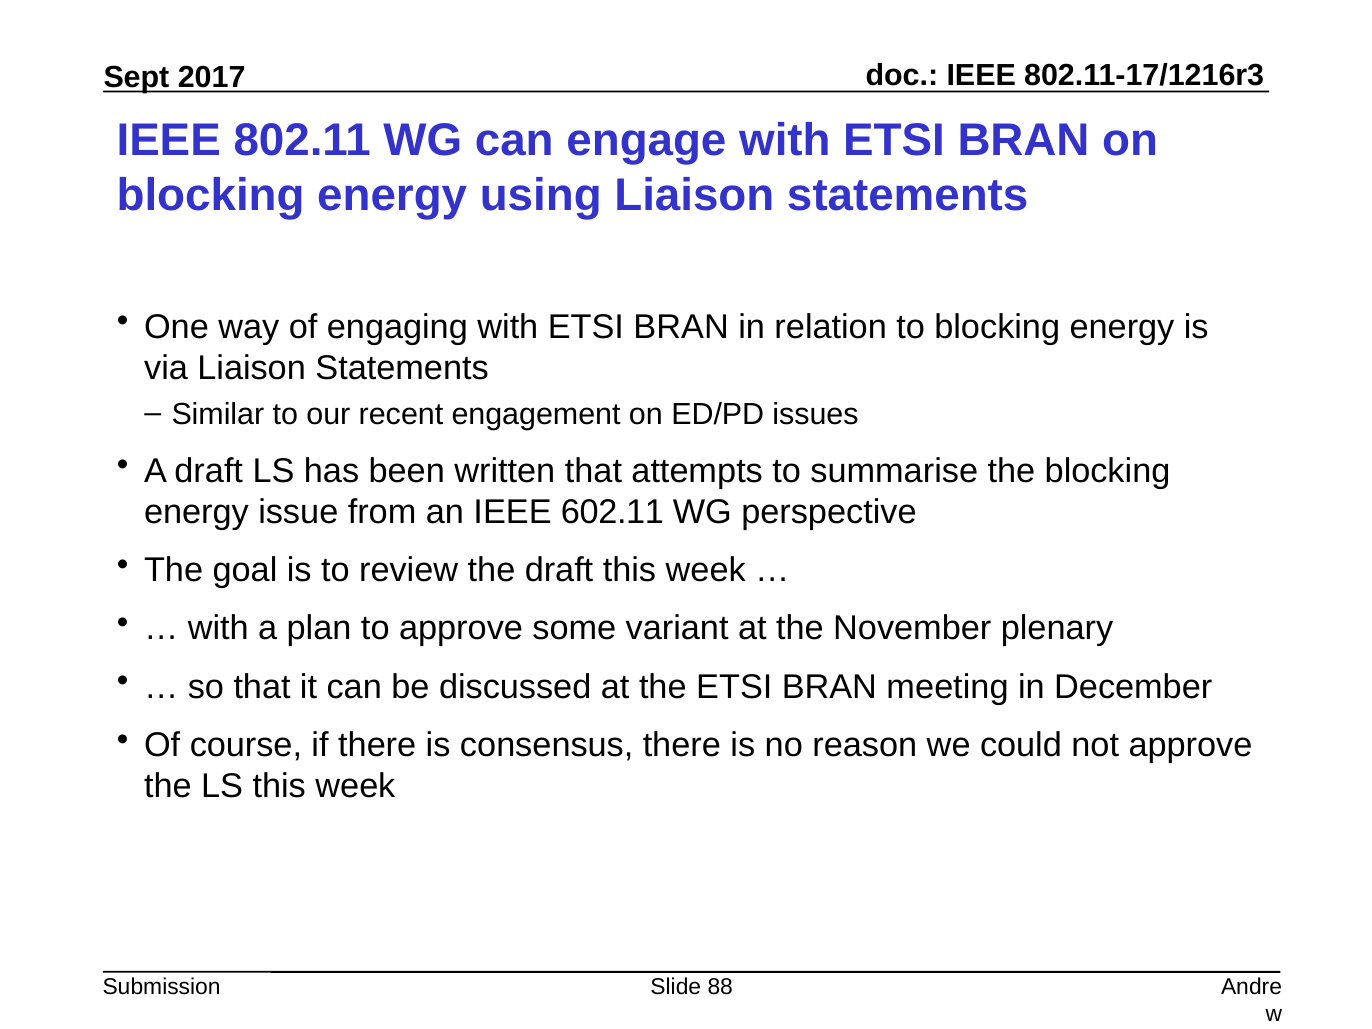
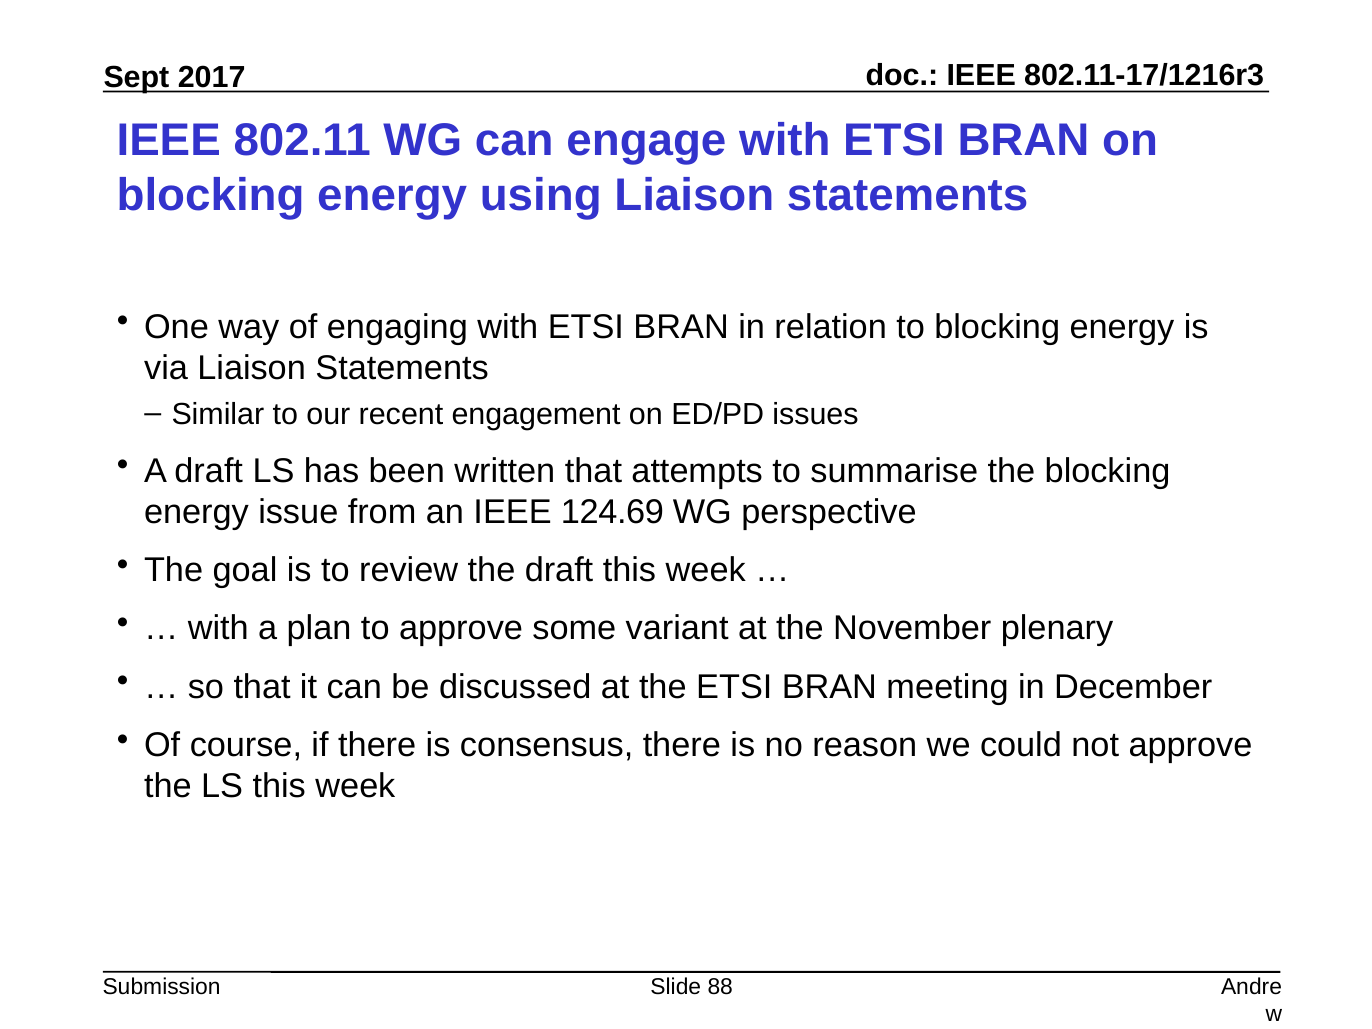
602.11: 602.11 -> 124.69 (612, 512)
